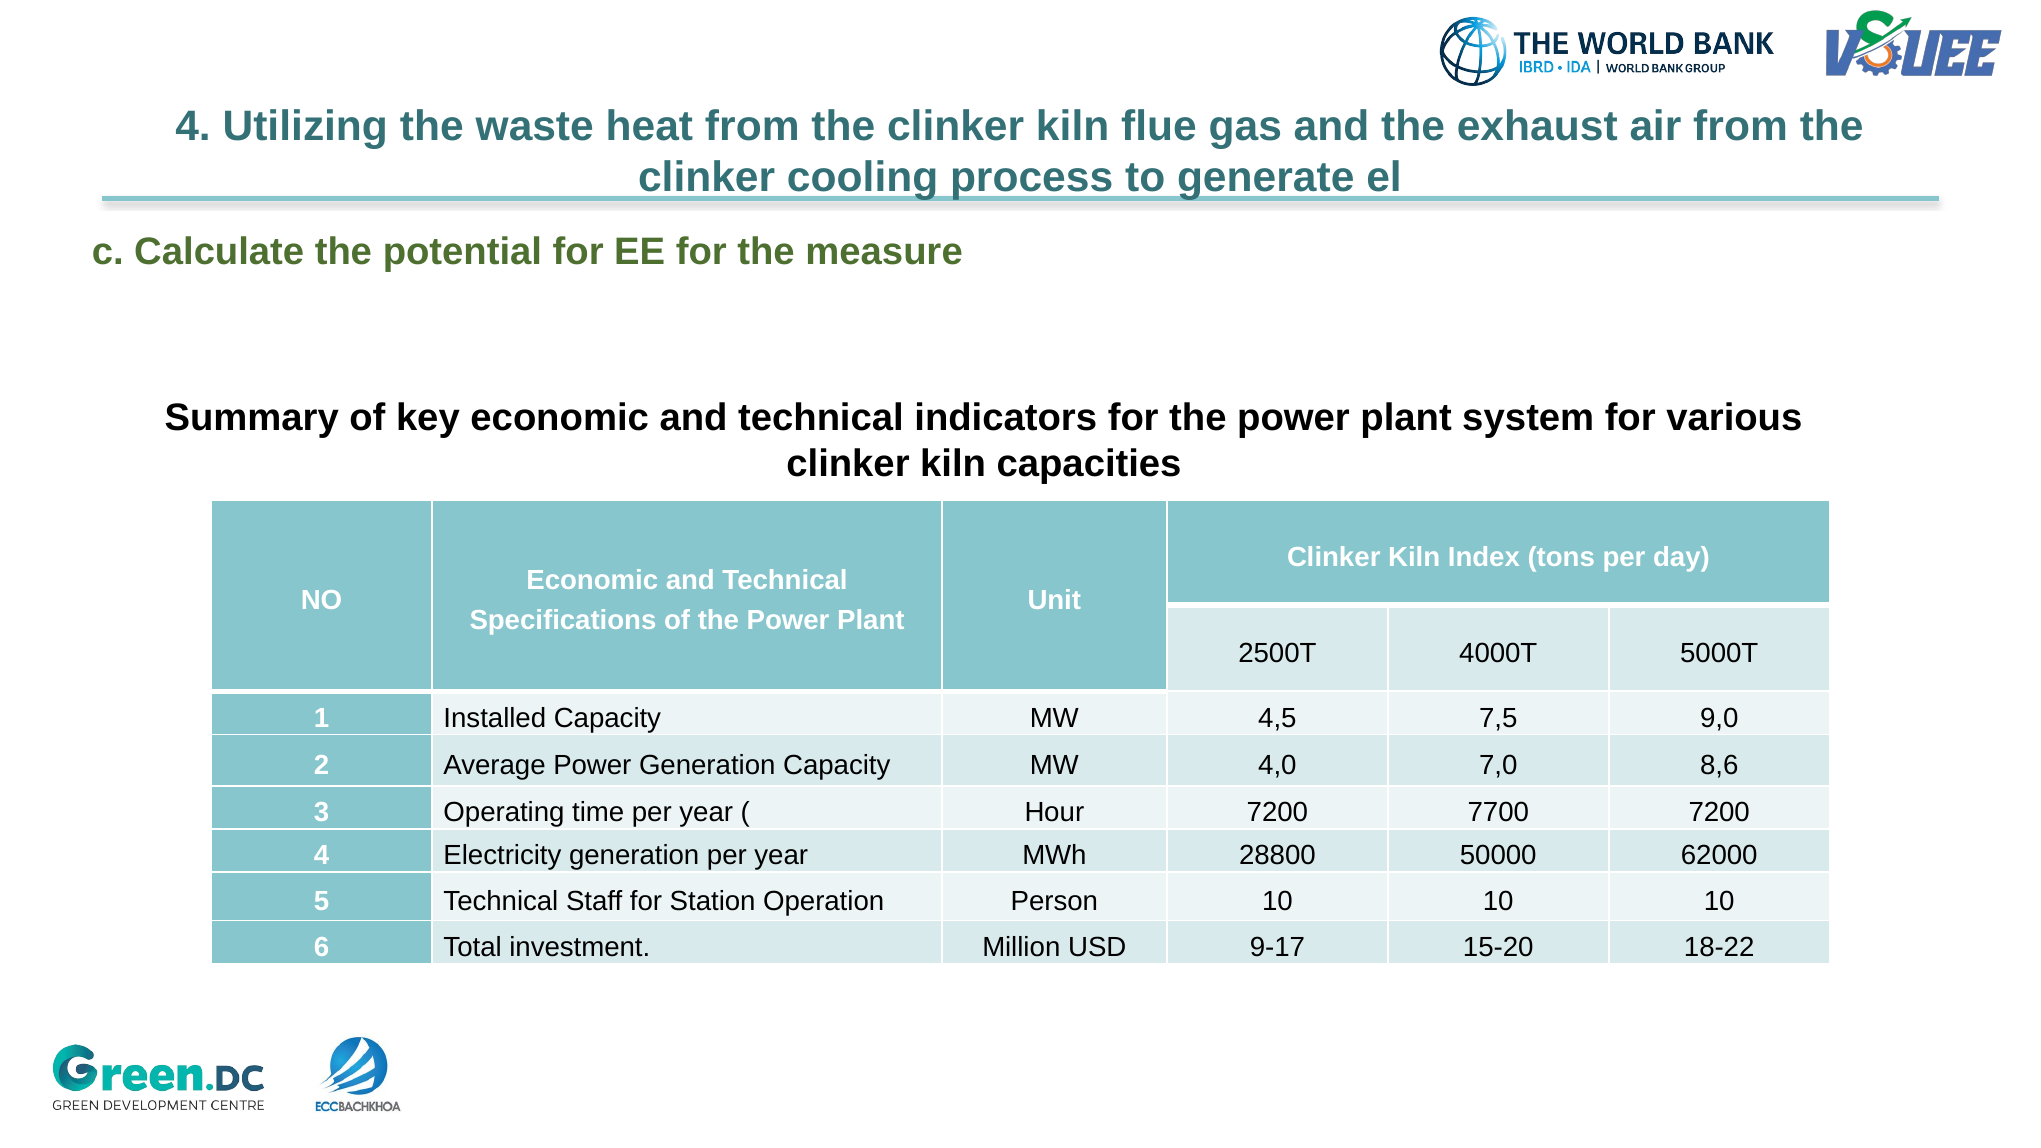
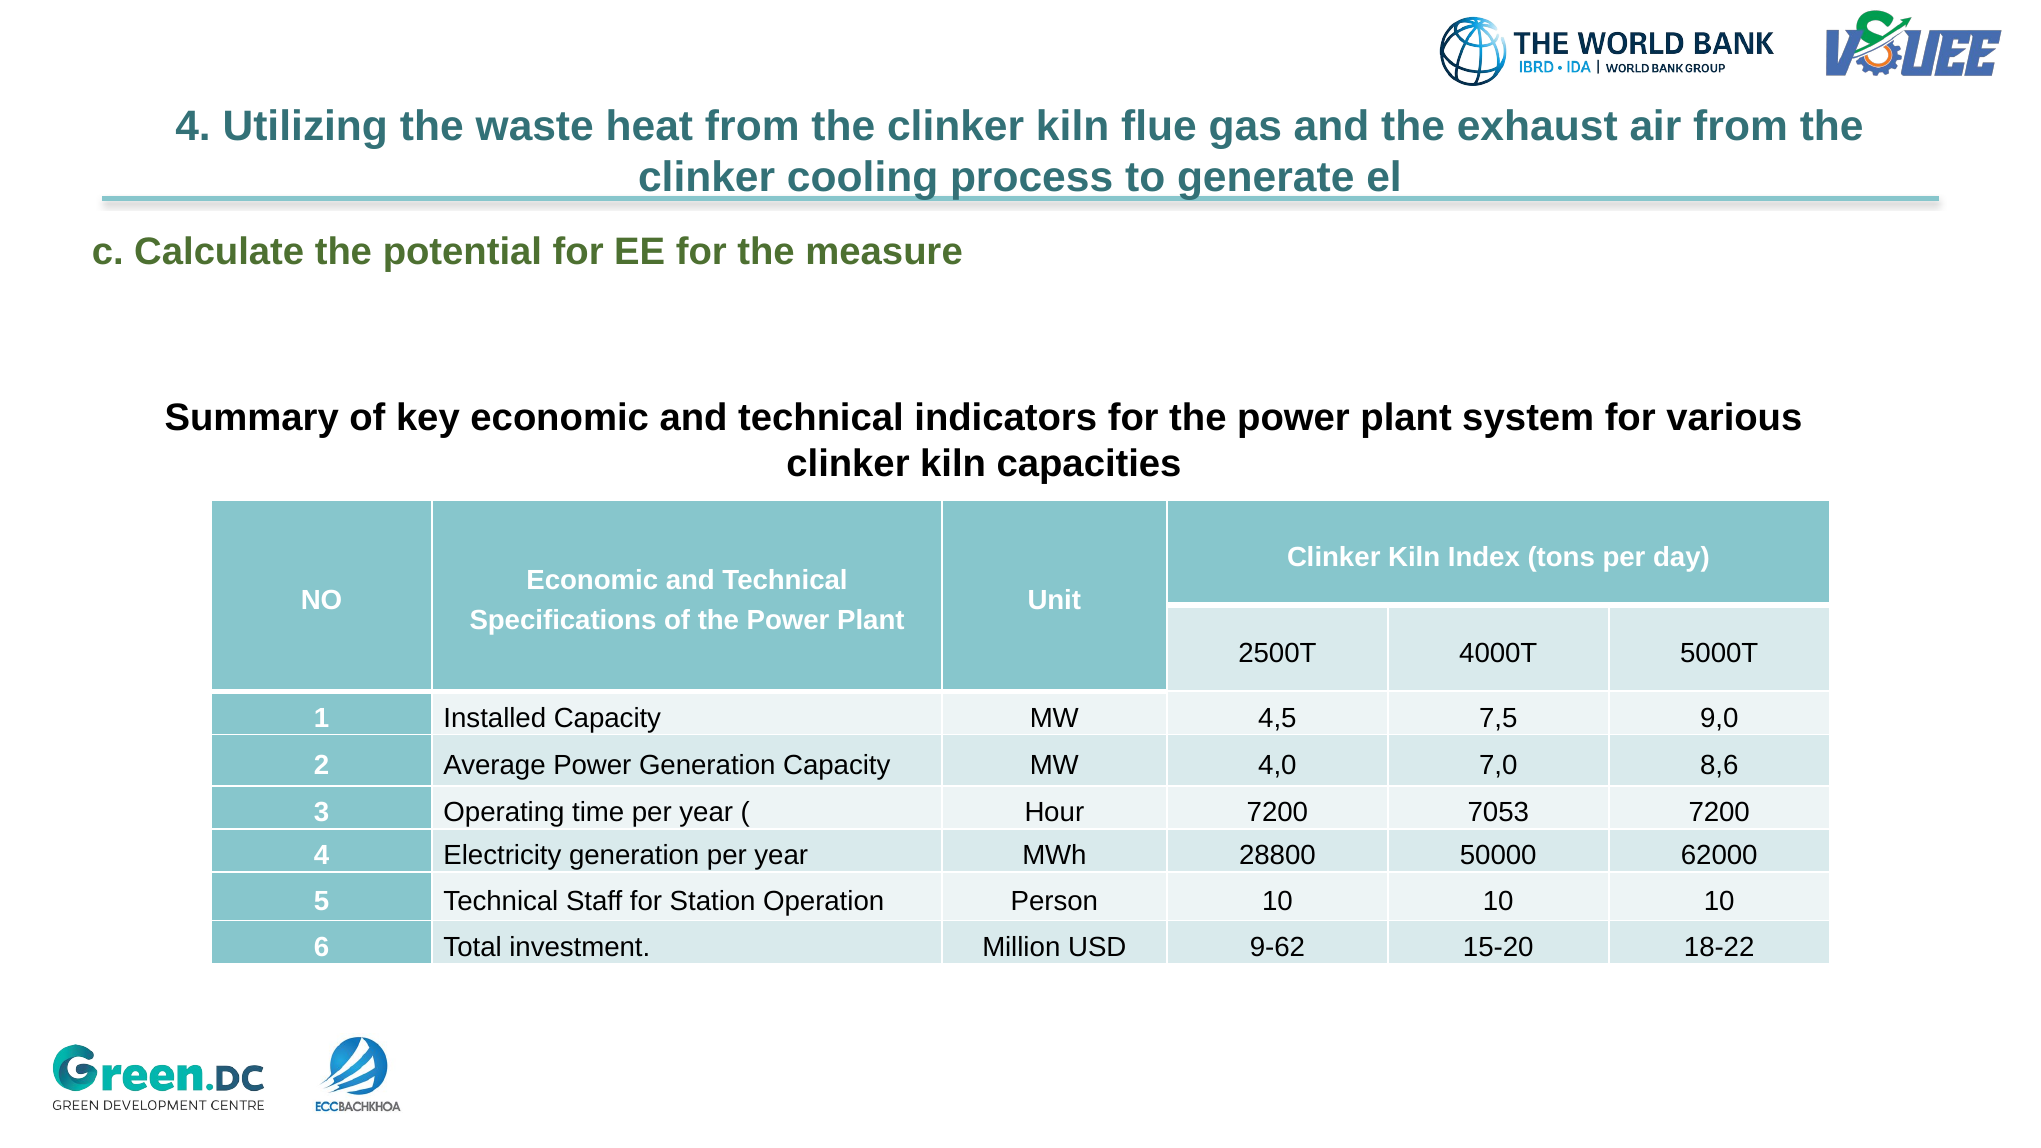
7700: 7700 -> 7053 (1498, 812)
9-17: 9-17 -> 9-62 (1277, 947)
